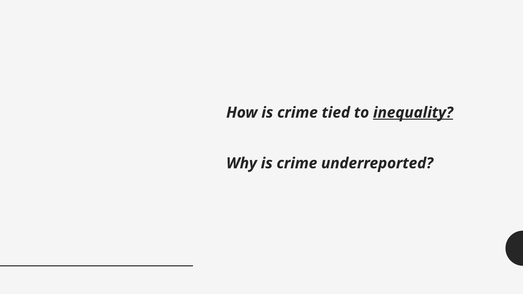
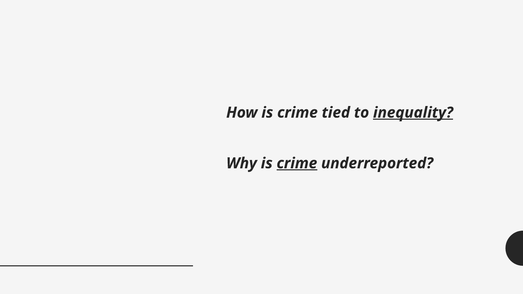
crime underline: none -> present (297, 163)
